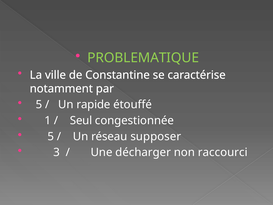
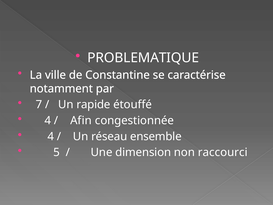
PROBLEMATIQUE colour: light green -> white (143, 58)
5: 5 -> 7 (39, 104)
1: 1 -> 4 (48, 120)
Seul: Seul -> Afin (81, 120)
5: 5 -> 4 (51, 136)
supposer: supposer -> ensemble (156, 136)
3: 3 -> 5 (57, 152)
décharger: décharger -> dimension (143, 152)
